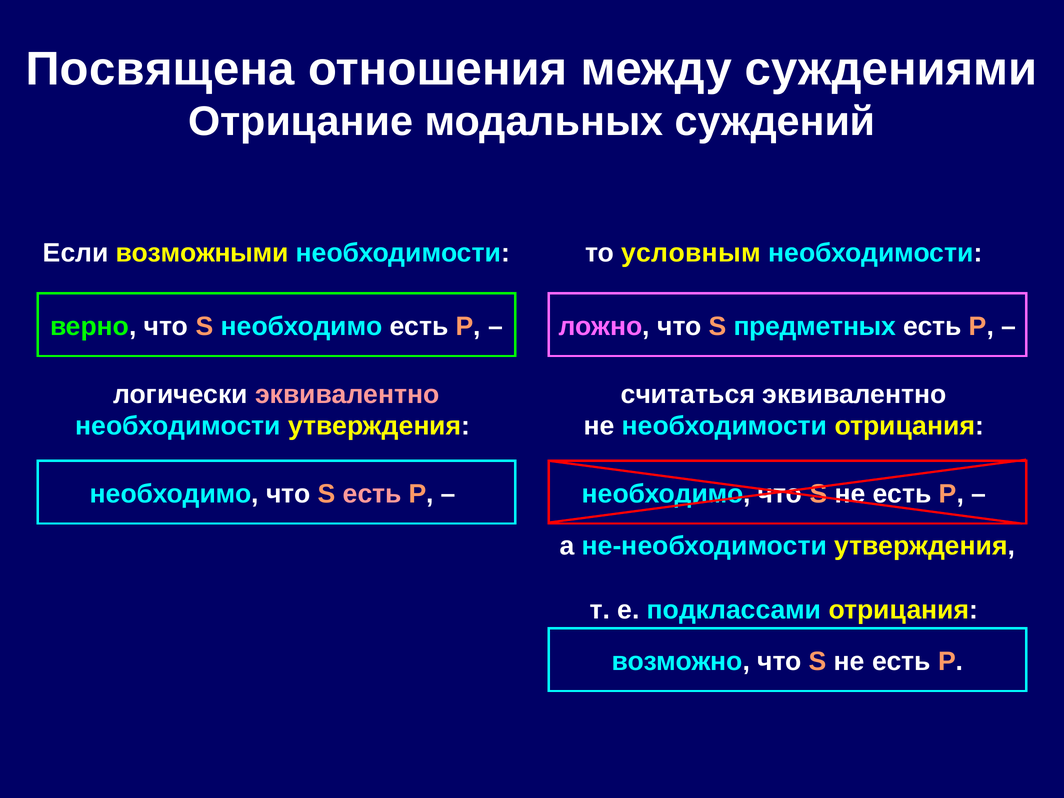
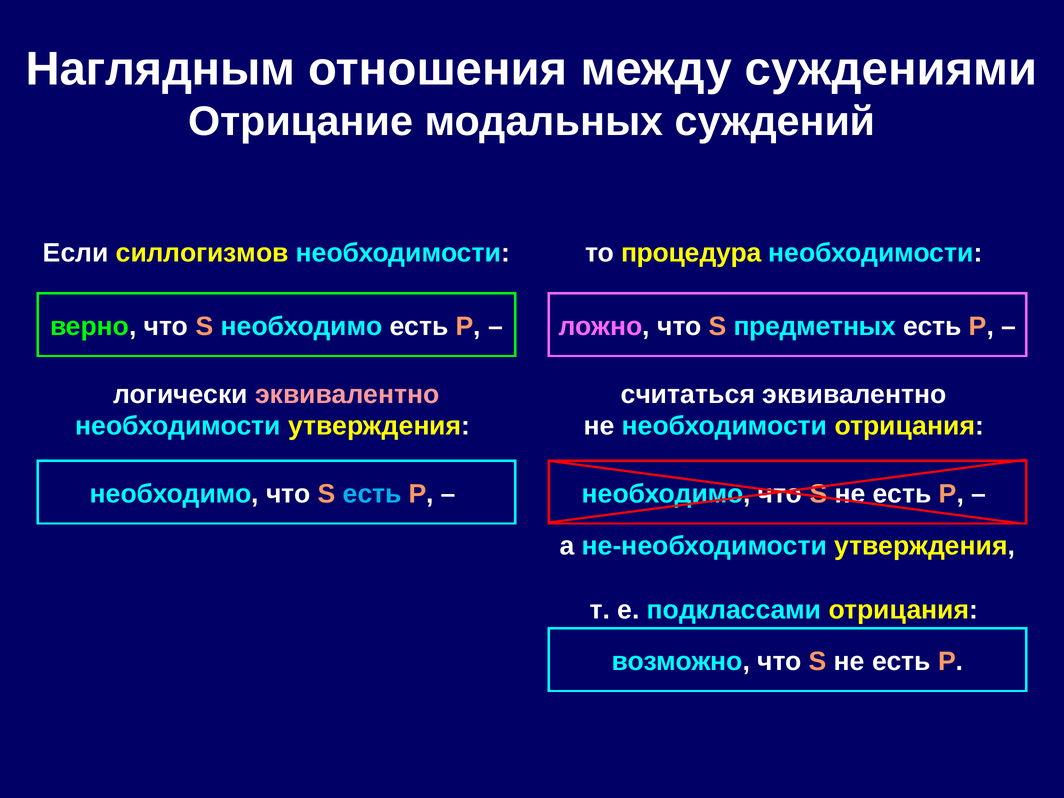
Посвящена: Посвящена -> Наглядным (161, 69)
возможными: возможными -> силлогизмов (202, 253)
условным: условным -> процедура (691, 253)
есть colour: pink -> light blue (372, 494)
